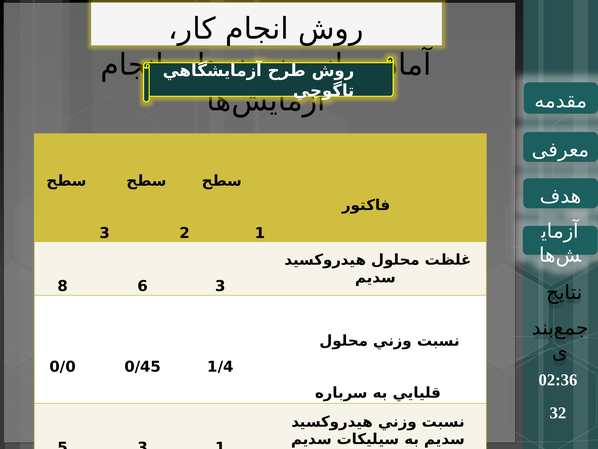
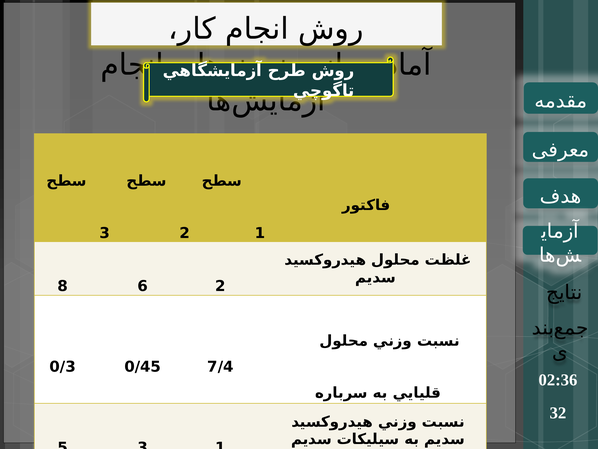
6 3: 3 -> 2 (220, 286)
0/0: 0/0 -> 0/3 (63, 367)
1/4: 1/4 -> 7/4 (220, 367)
